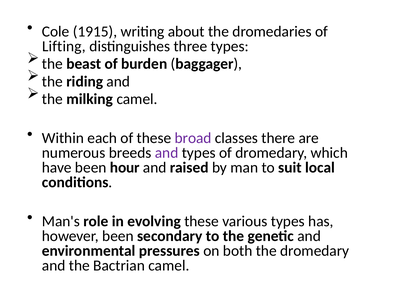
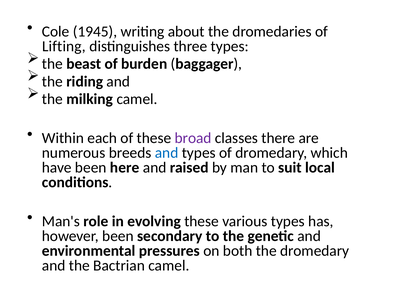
1915: 1915 -> 1945 (95, 31)
and colour: purple -> blue (167, 153)
hour: hour -> here (125, 168)
